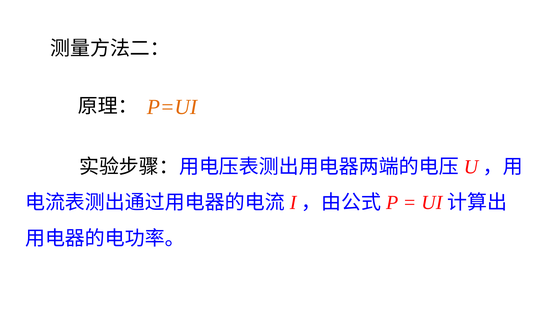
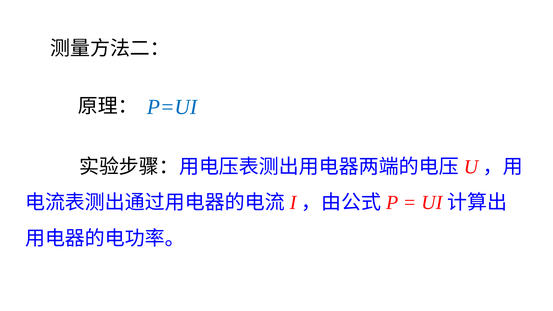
P=UI colour: orange -> blue (172, 107)
